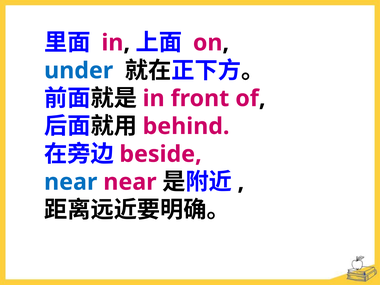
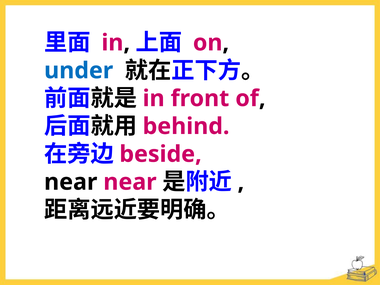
near colour: blue -> black (71, 182)
